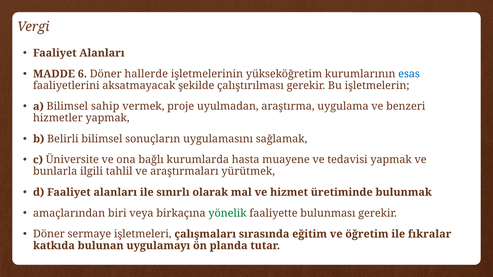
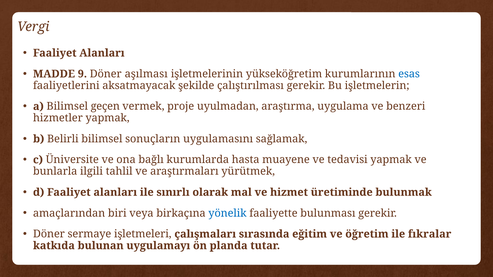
6: 6 -> 9 (82, 74)
hallerde: hallerde -> aşılması (146, 74)
sahip: sahip -> geçen (105, 107)
yönelik colour: green -> blue (227, 213)
